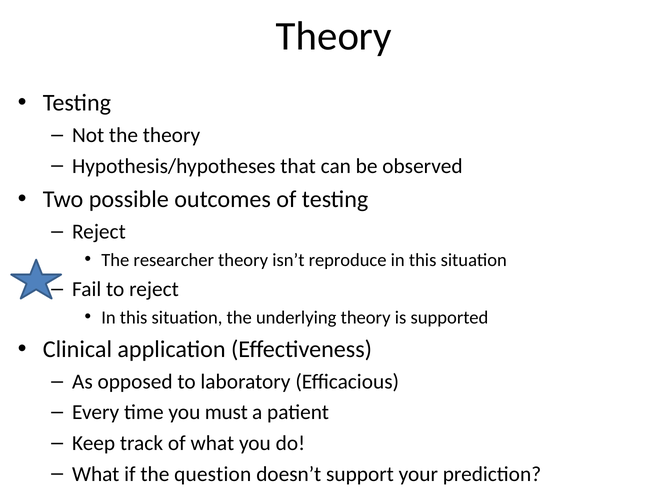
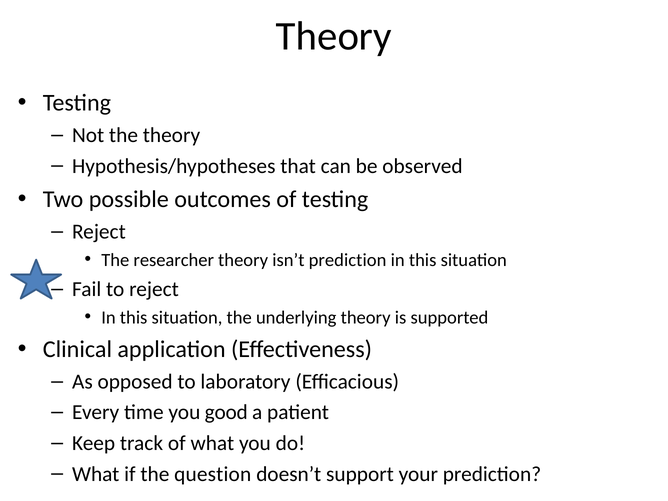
isn’t reproduce: reproduce -> prediction (348, 260)
must: must -> good (226, 412)
